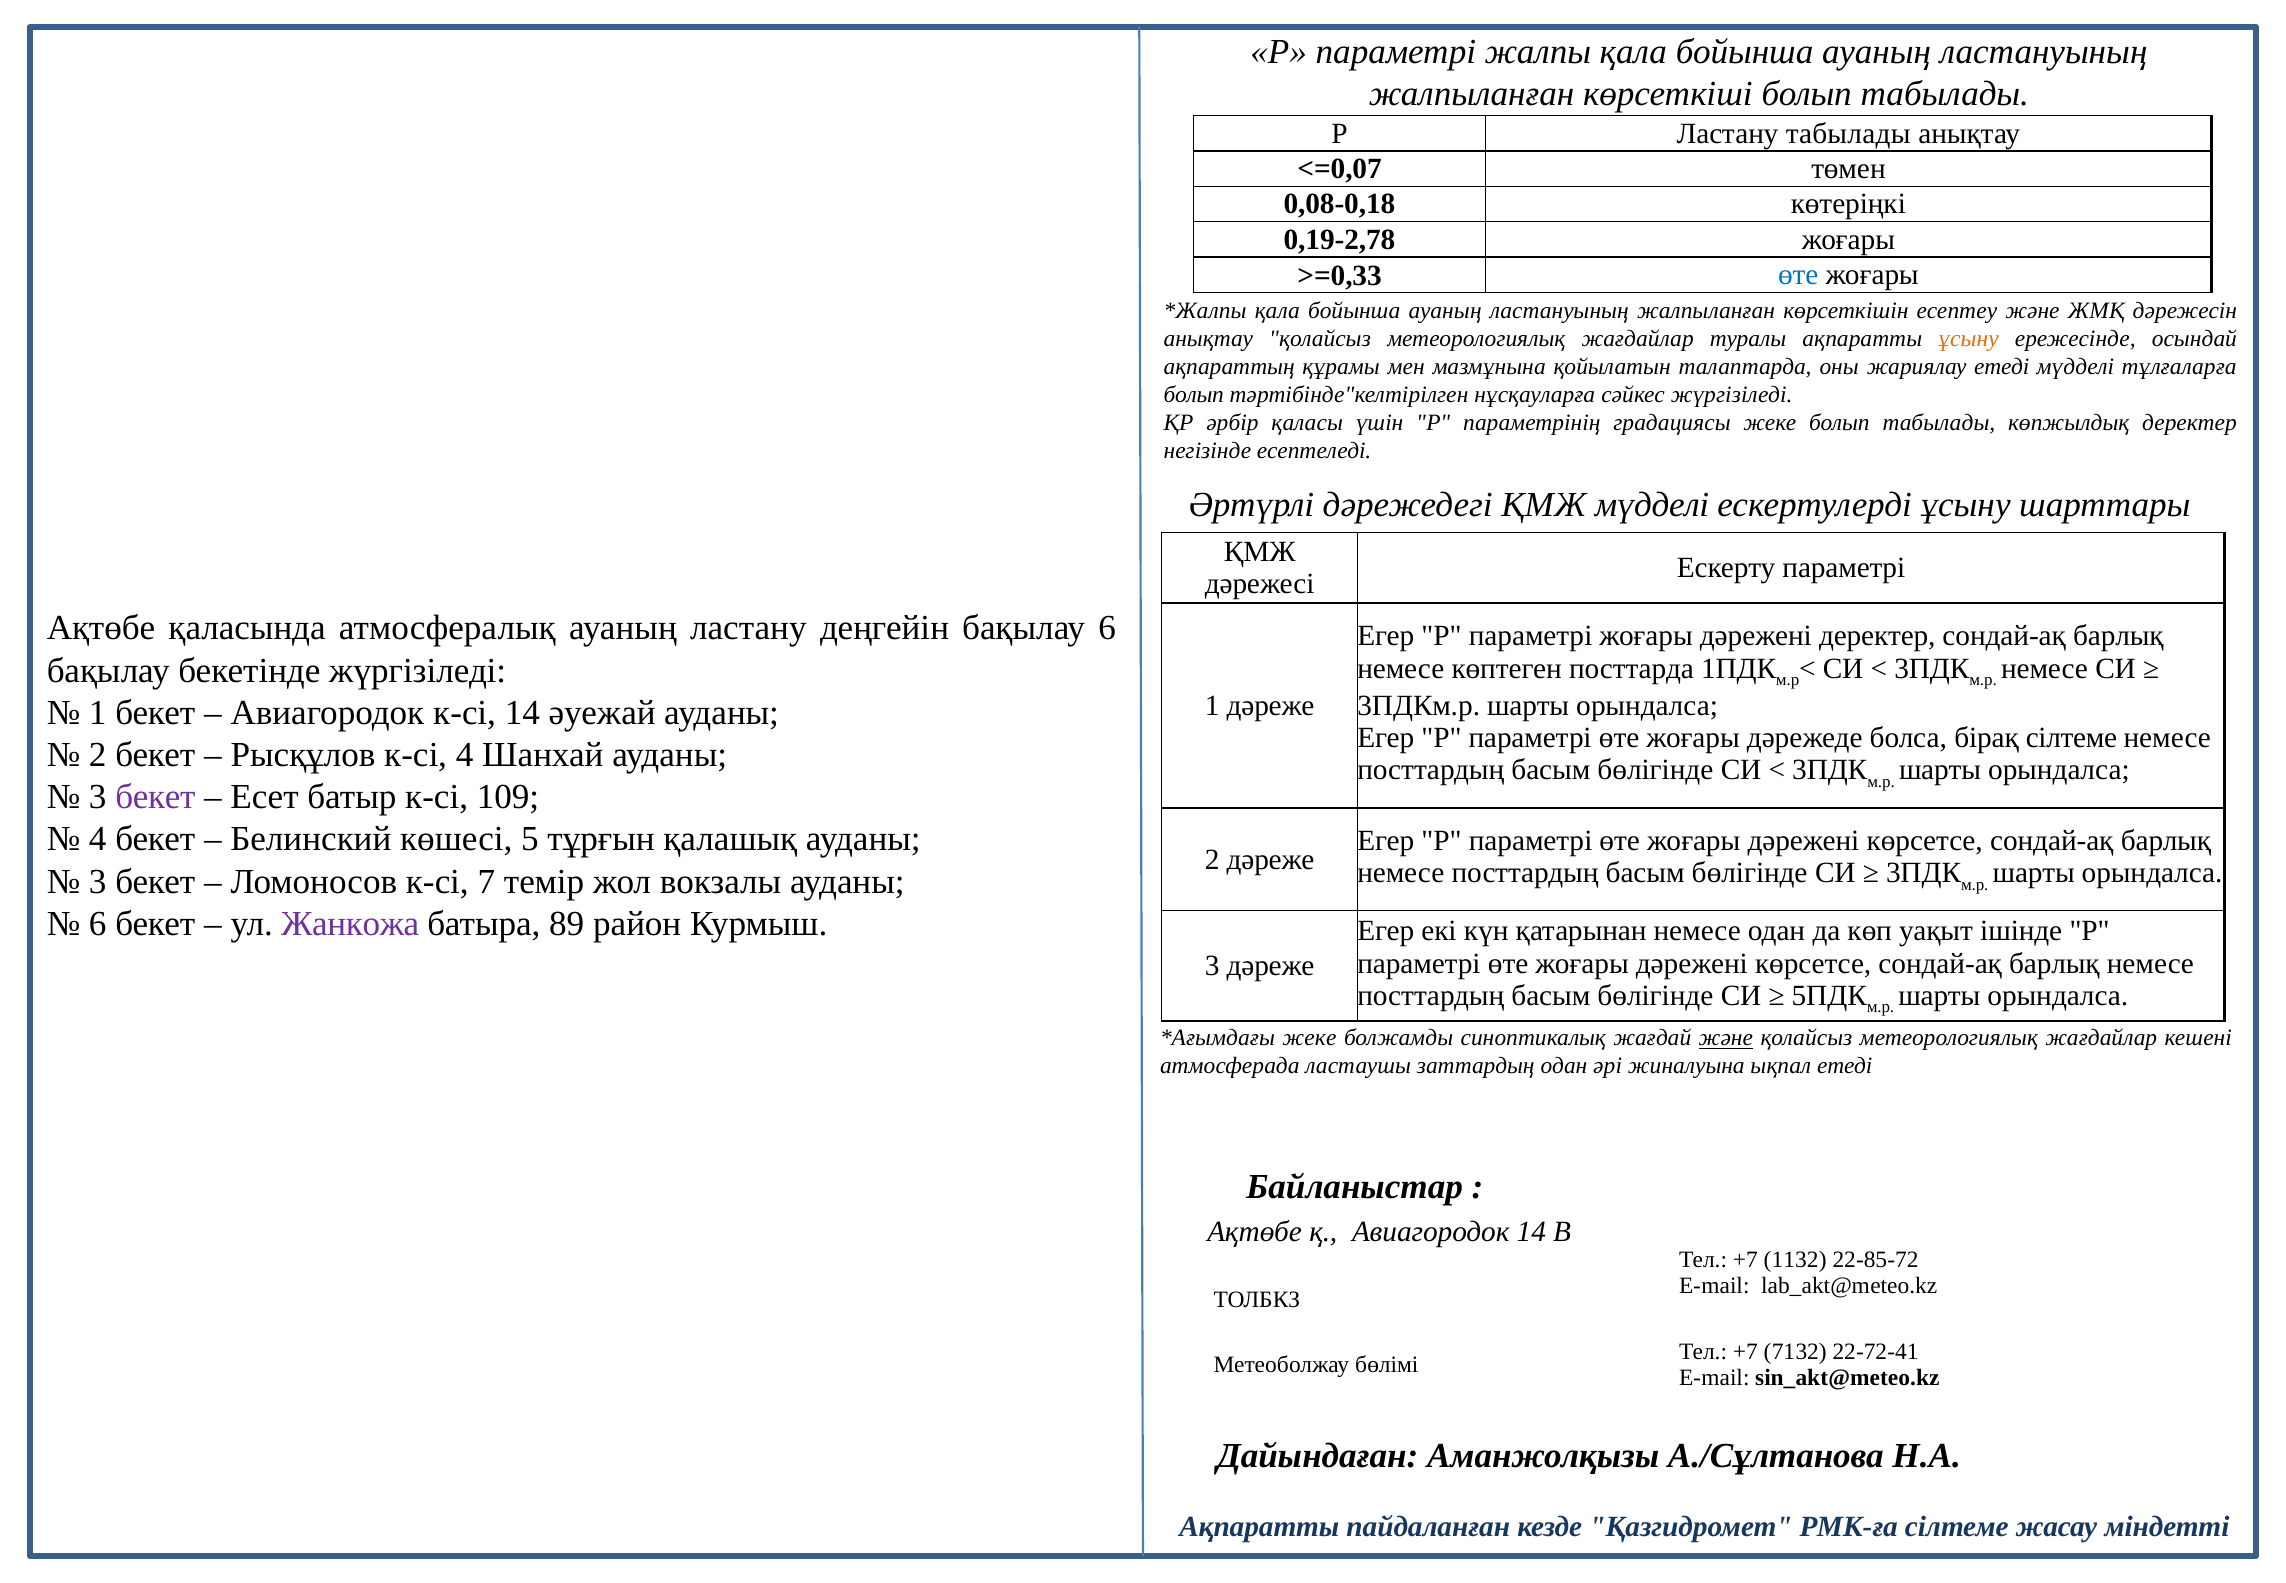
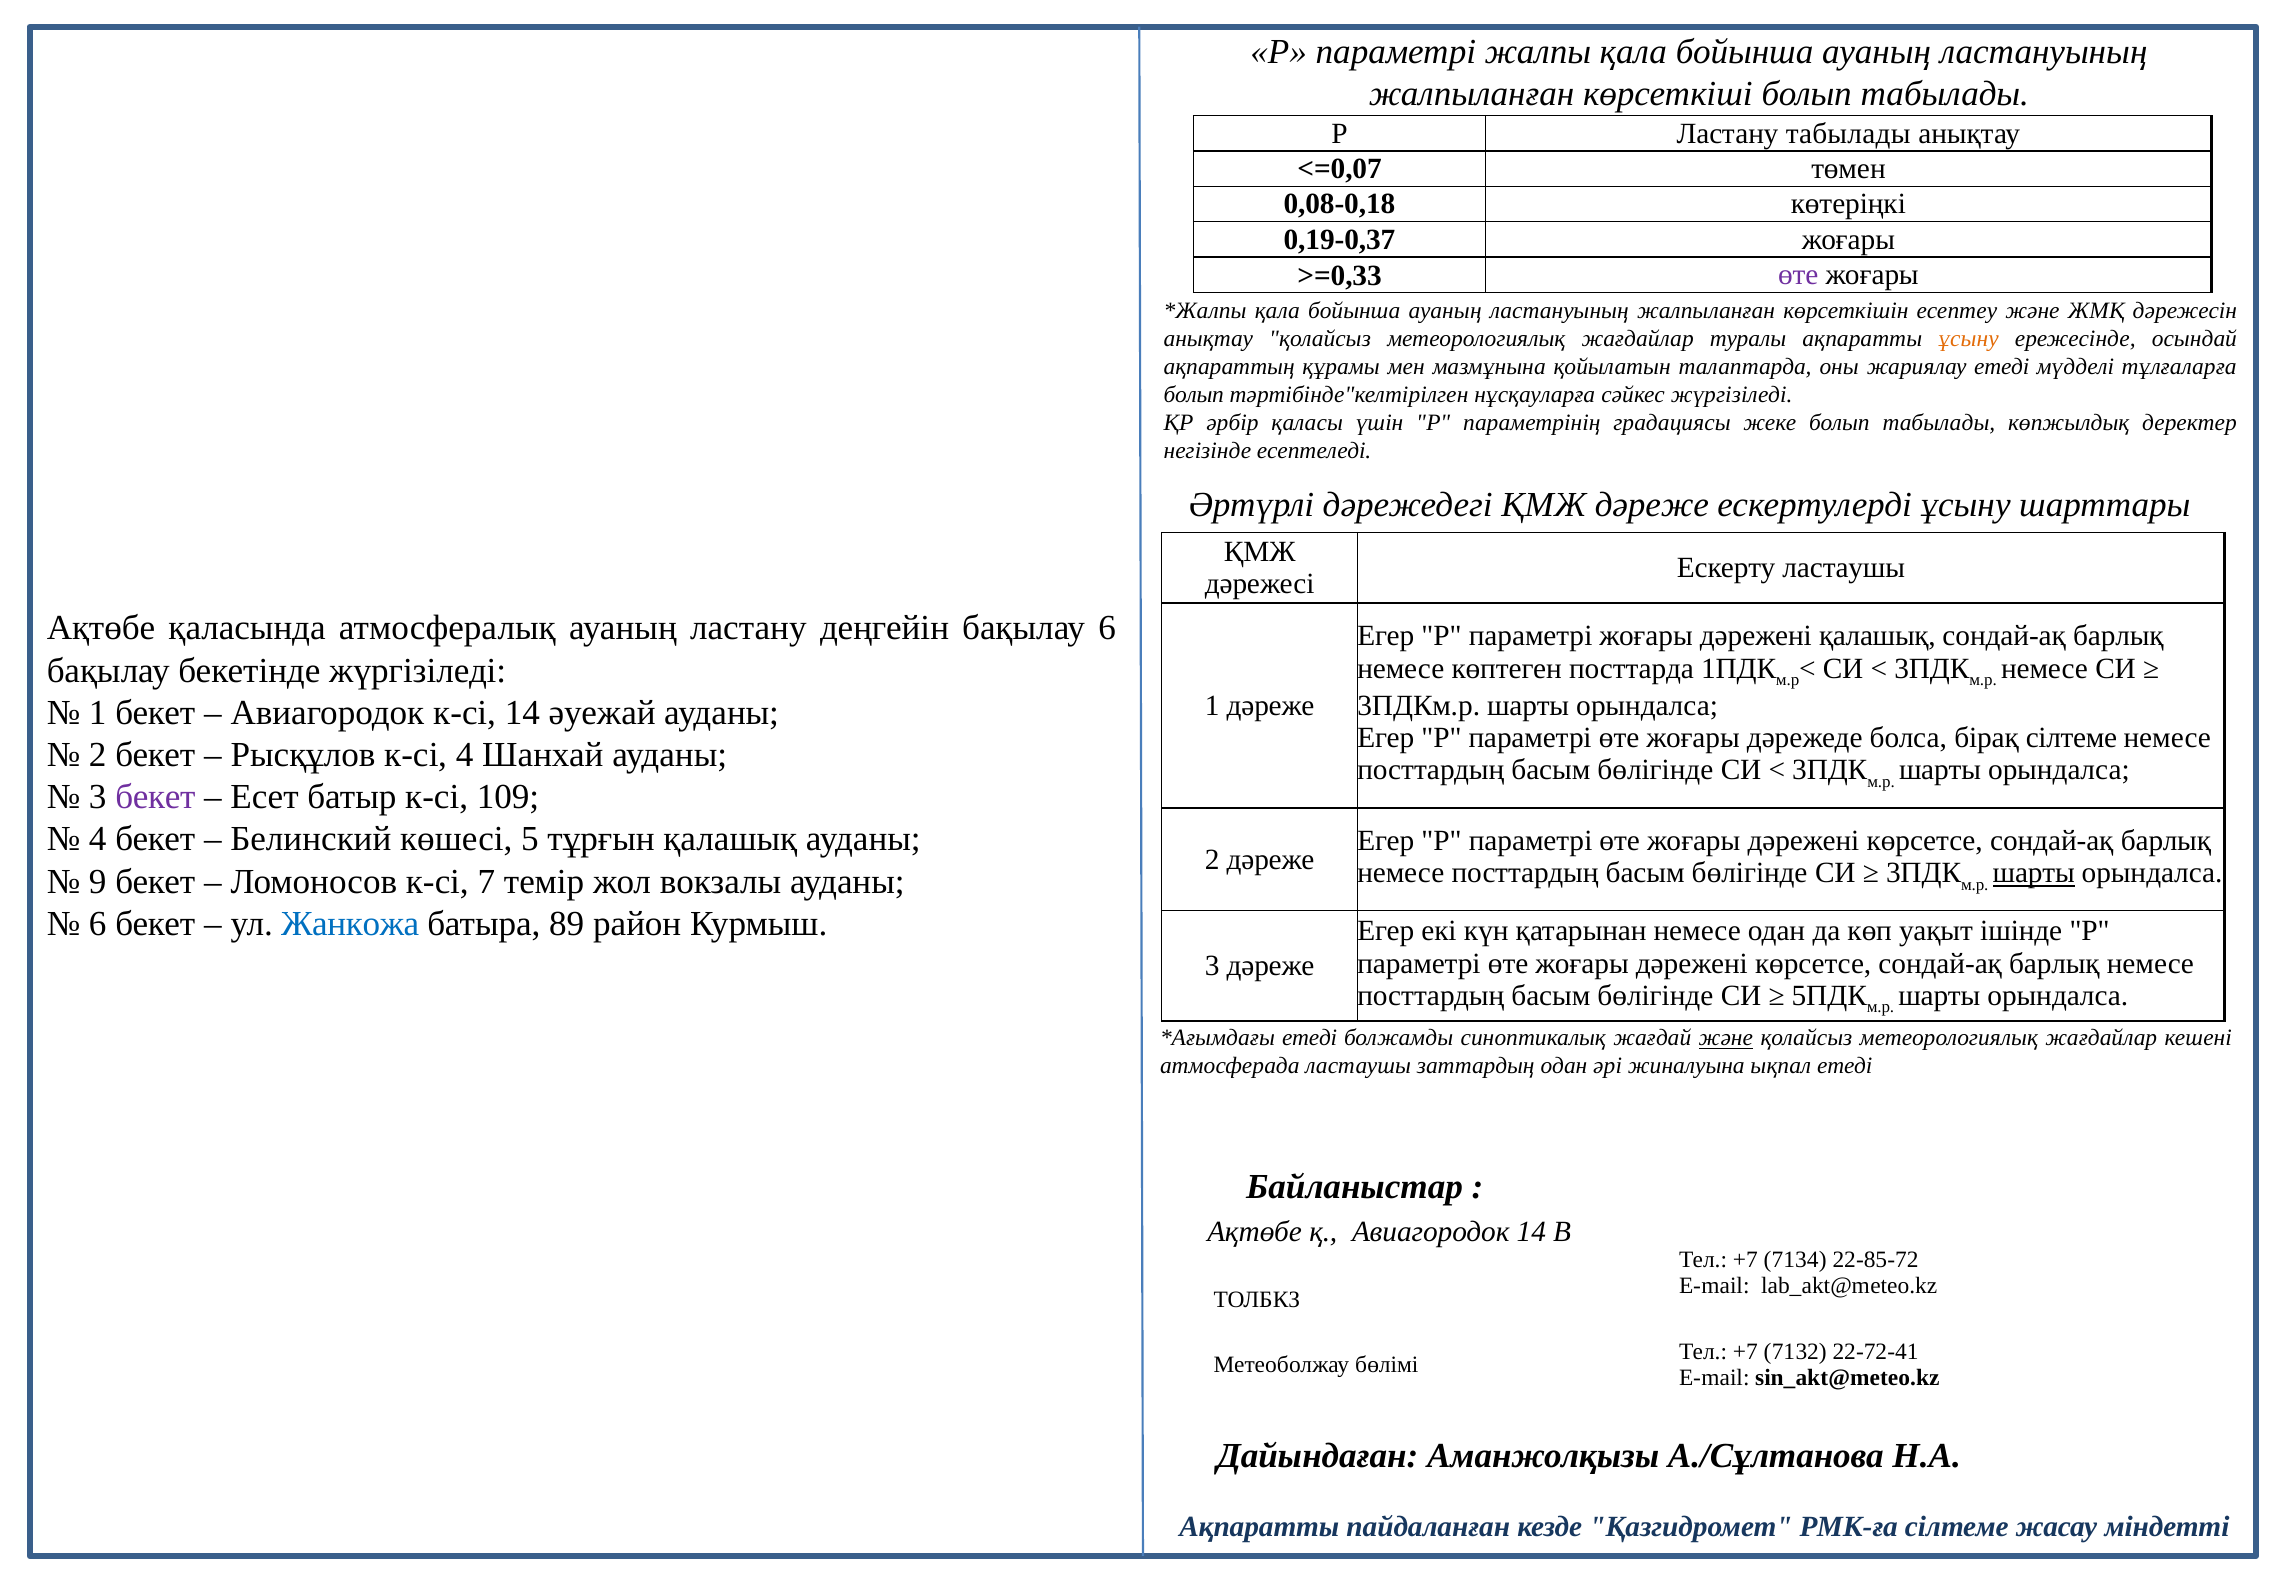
0,19-2,78: 0,19-2,78 -> 0,19-0,37 (1339, 239)
өте colour: blue -> purple (1798, 275)
ҚМЖ мүдделі: мүдделі -> дәреже (1652, 505)
Ескерту параметрі: параметрі -> ластаушы (1844, 568)
дәрежені деректер: деректер -> қалашық (1877, 636)
шарты underline: none -> present (2034, 873)
3: 3 -> 9 (98, 881)
Жанкожа colour: purple -> blue (350, 924)
жеке: жеке -> етеді (1310, 1038)
1132: 1132 -> 7134 (1795, 1260)
